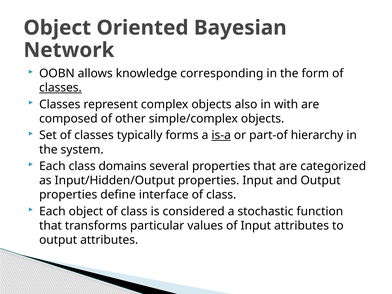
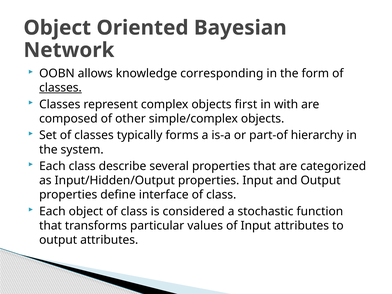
also: also -> first (246, 104)
is-a underline: present -> none (221, 135)
domains: domains -> describe (123, 166)
